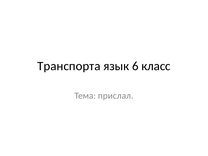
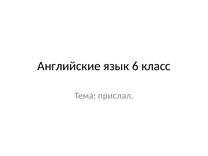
Транспорта: Транспорта -> Английские (69, 66)
